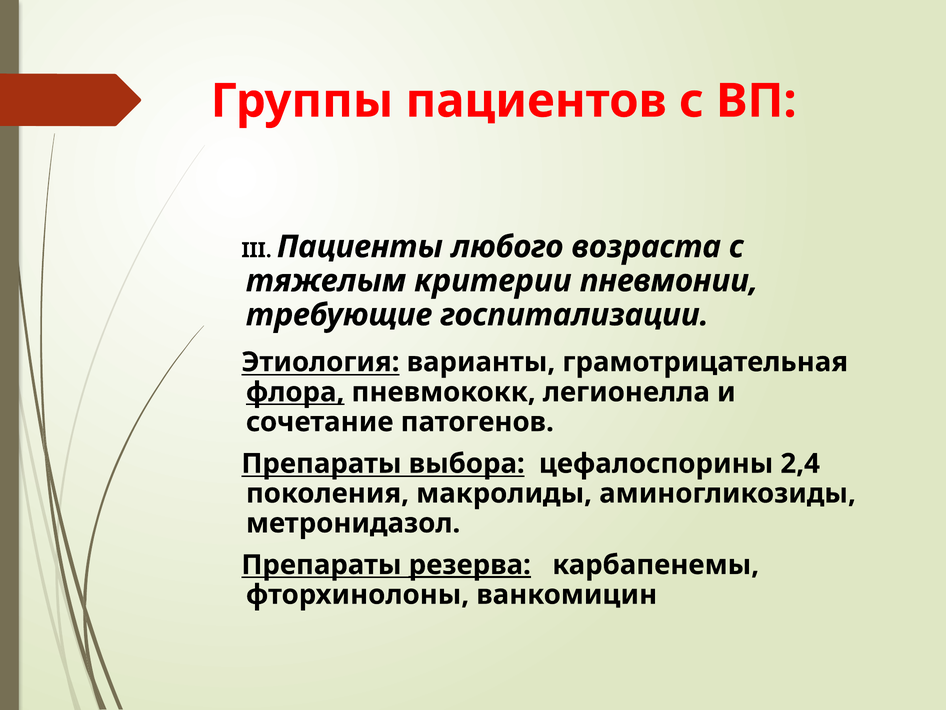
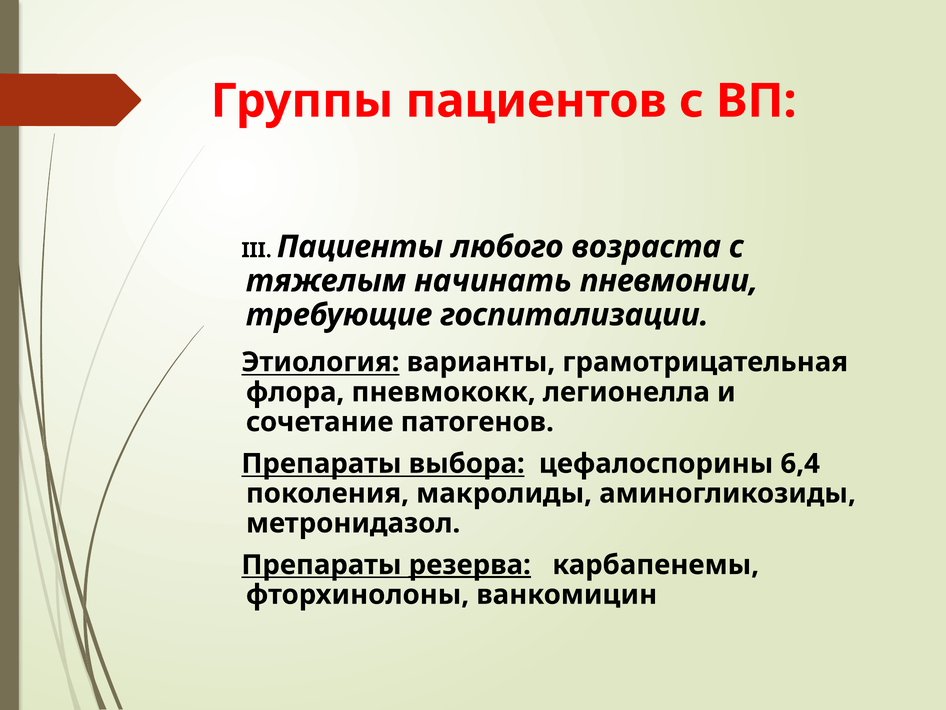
критерии: критерии -> начинать (493, 281)
флора underline: present -> none (295, 392)
2,4: 2,4 -> 6,4 (800, 463)
